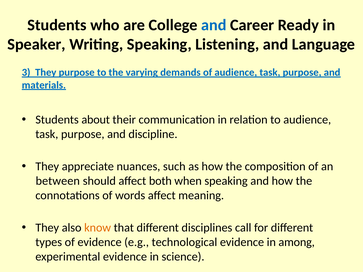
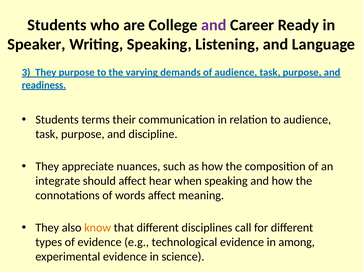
and colour: blue -> purple (214, 25)
materials: materials -> readiness (44, 85)
about: about -> terms (96, 120)
between: between -> integrate (58, 181)
both: both -> hear (160, 181)
